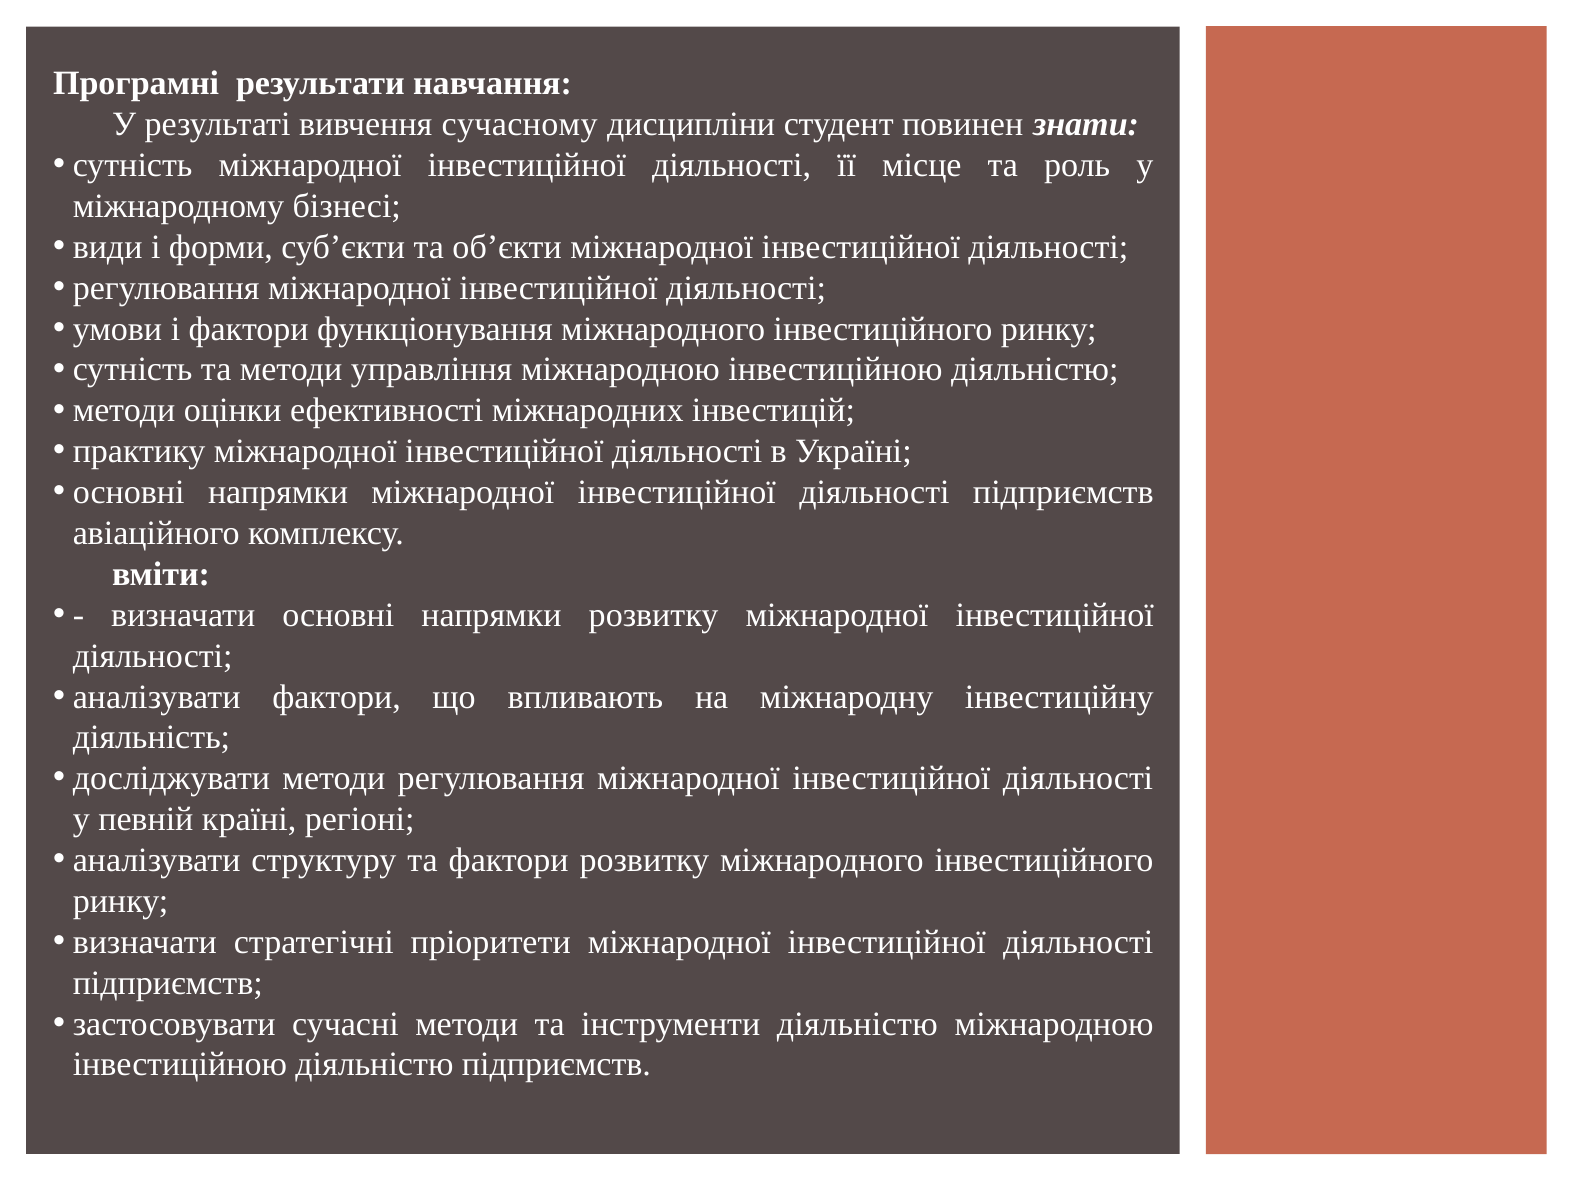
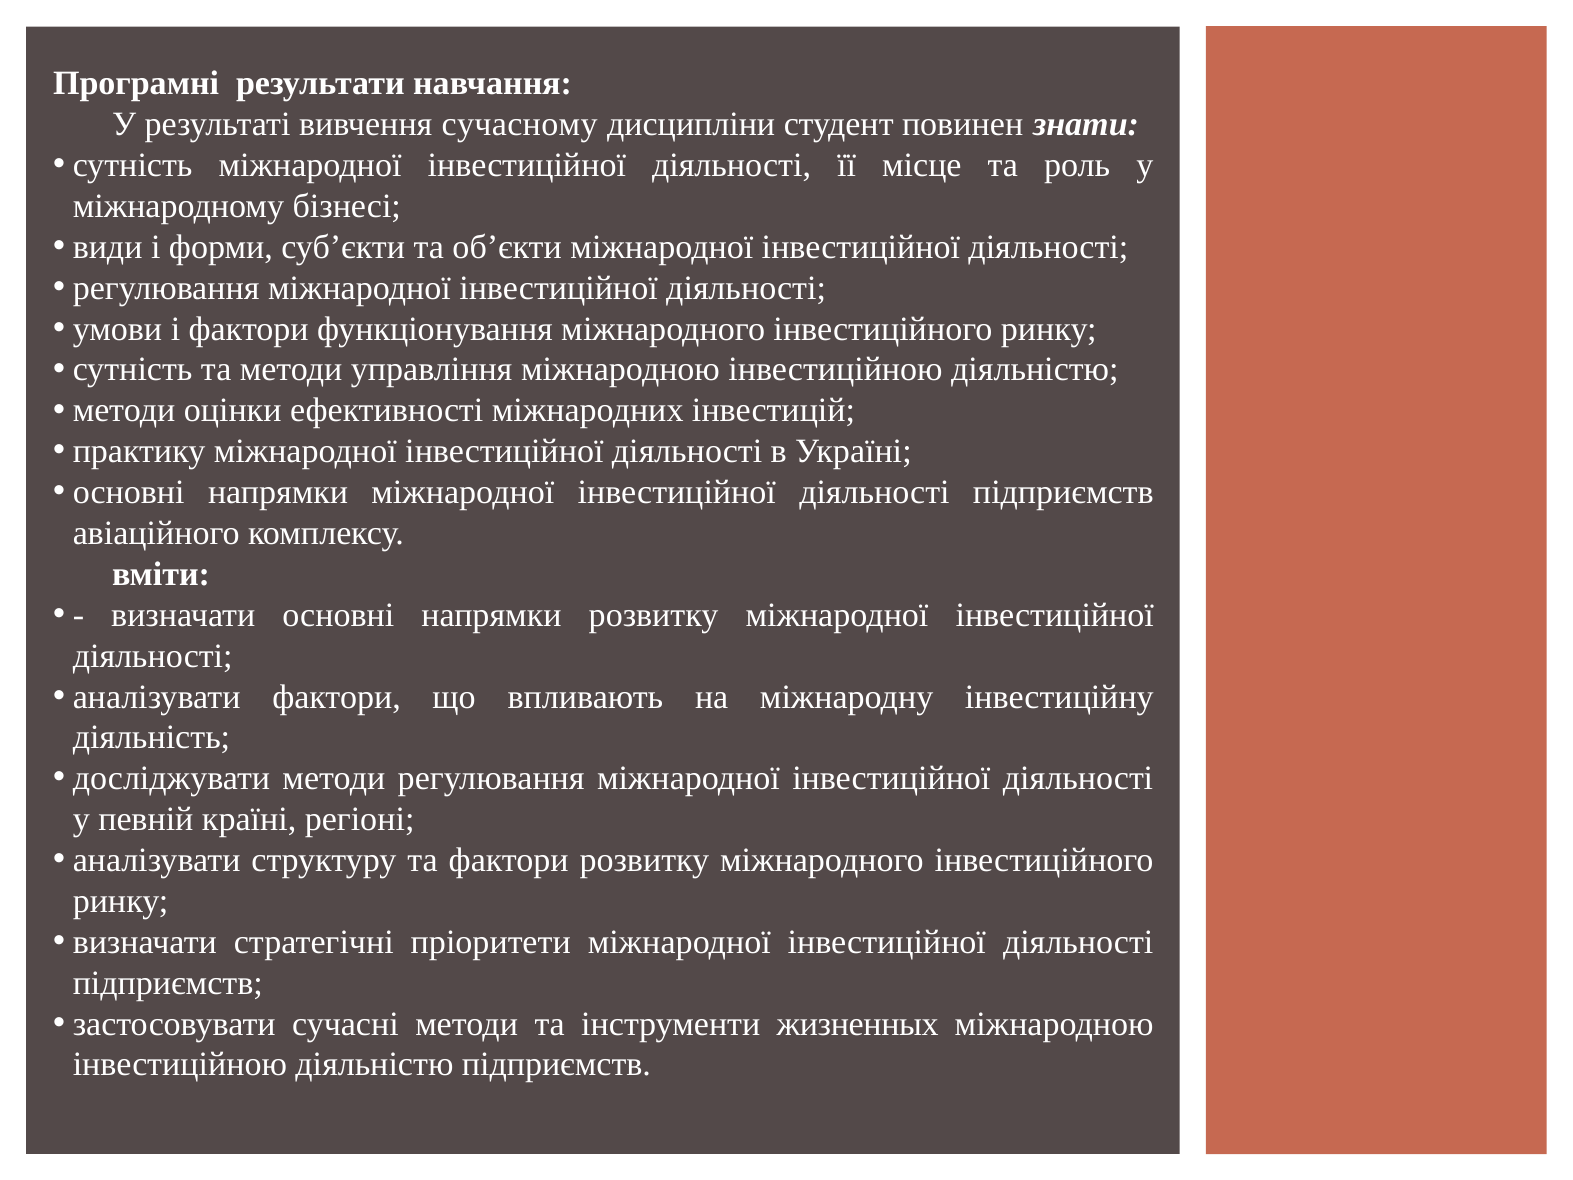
інструменти діяльністю: діяльністю -> жизненных (858, 1024)
